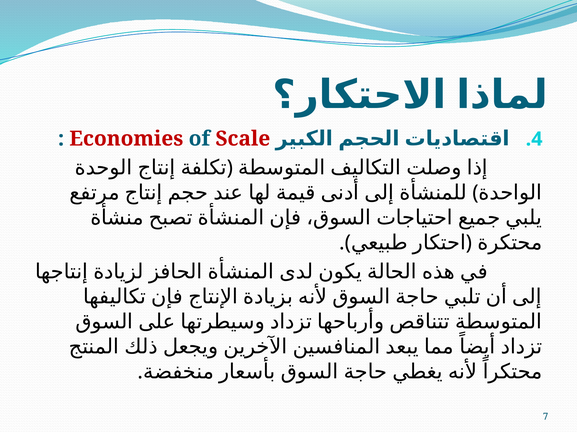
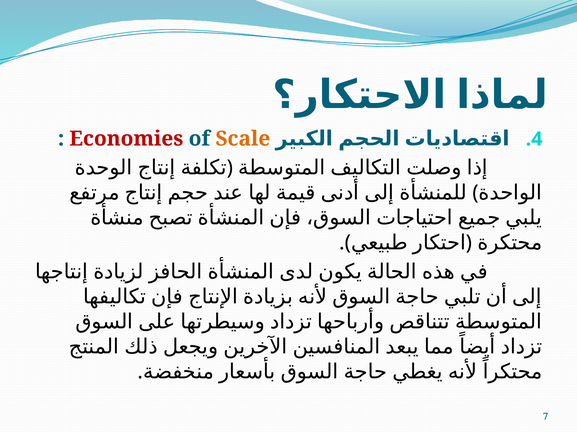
Scale colour: red -> orange (243, 139)
